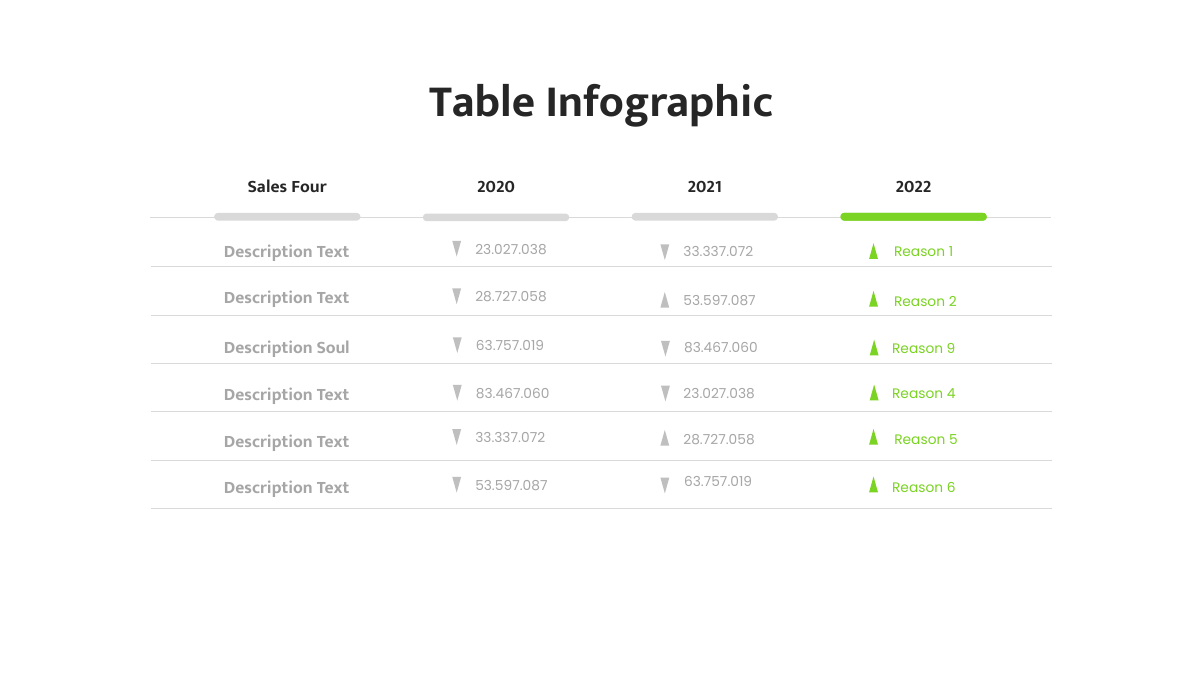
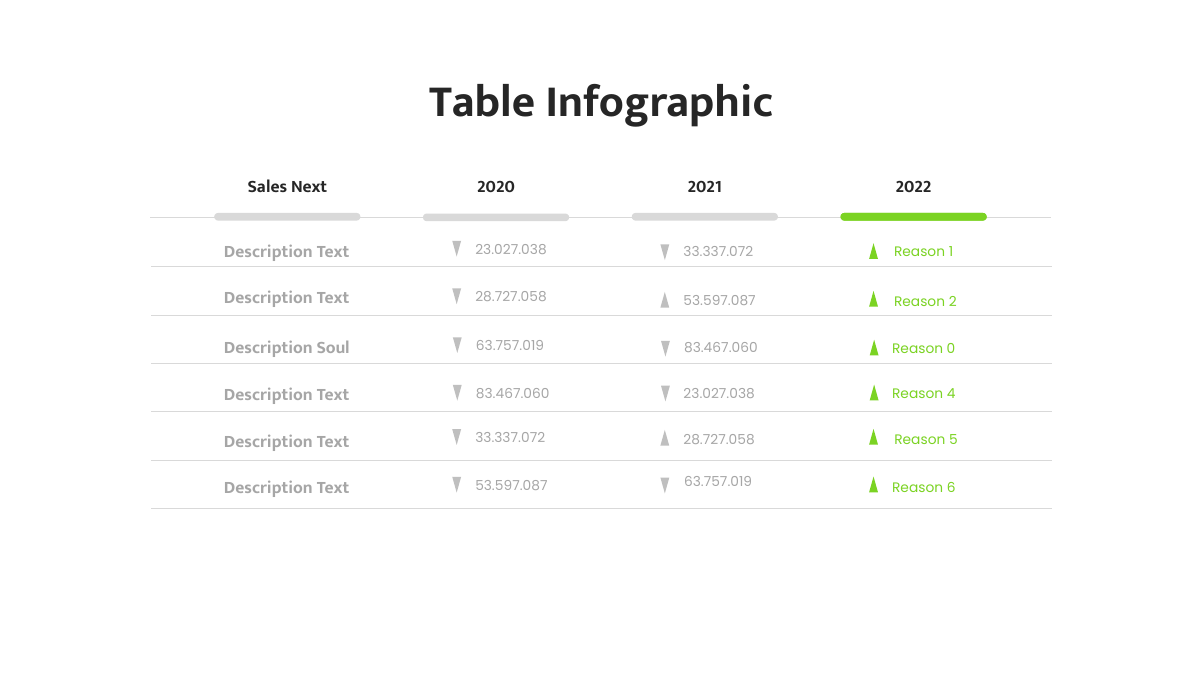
Four: Four -> Next (309, 187)
9: 9 -> 0 (951, 349)
